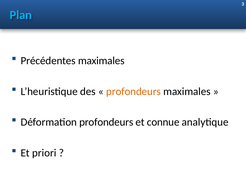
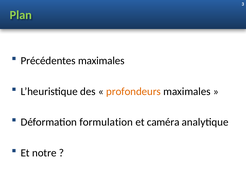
Plan colour: light blue -> light green (21, 15)
Déformation profondeurs: profondeurs -> formulation (106, 122)
connue: connue -> caméra (163, 122)
priori: priori -> notre (44, 152)
